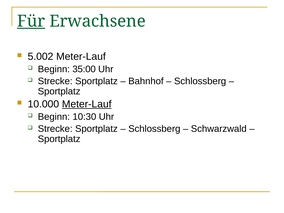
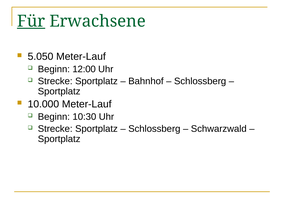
5.002: 5.002 -> 5.050 (41, 57)
35:00: 35:00 -> 12:00 (84, 69)
Meter-Lauf underline: present -> none (87, 104)
